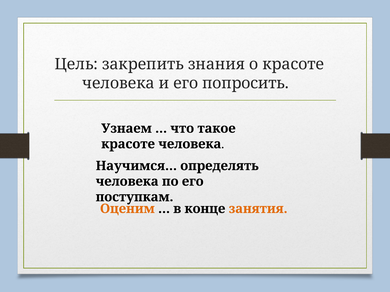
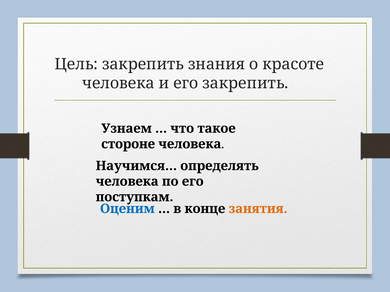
его попросить: попросить -> закрепить (245, 83)
красоте: красоте -> стороне (128, 144)
Оценим colour: orange -> blue (127, 209)
